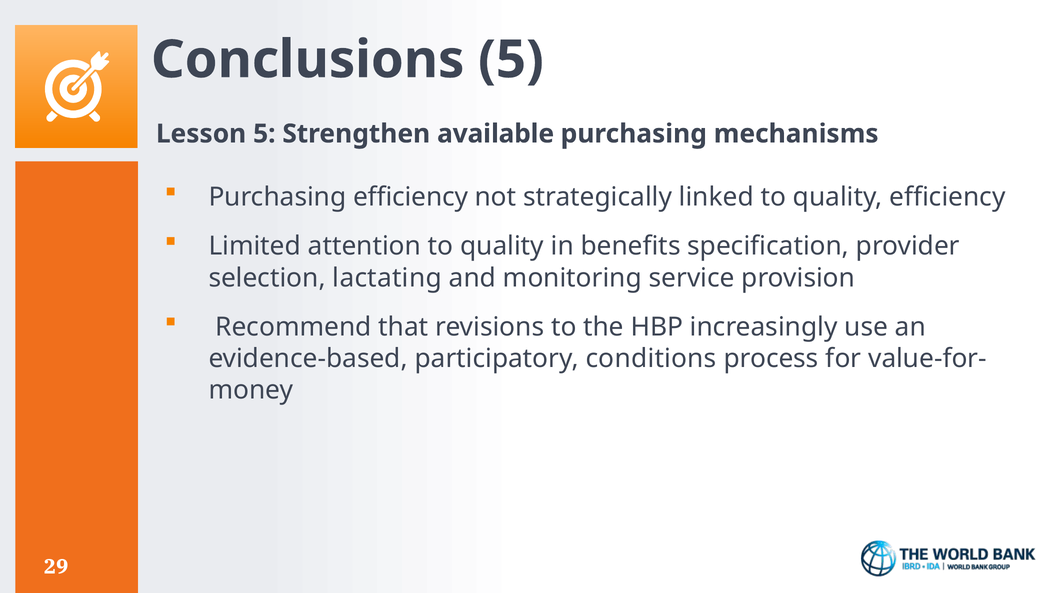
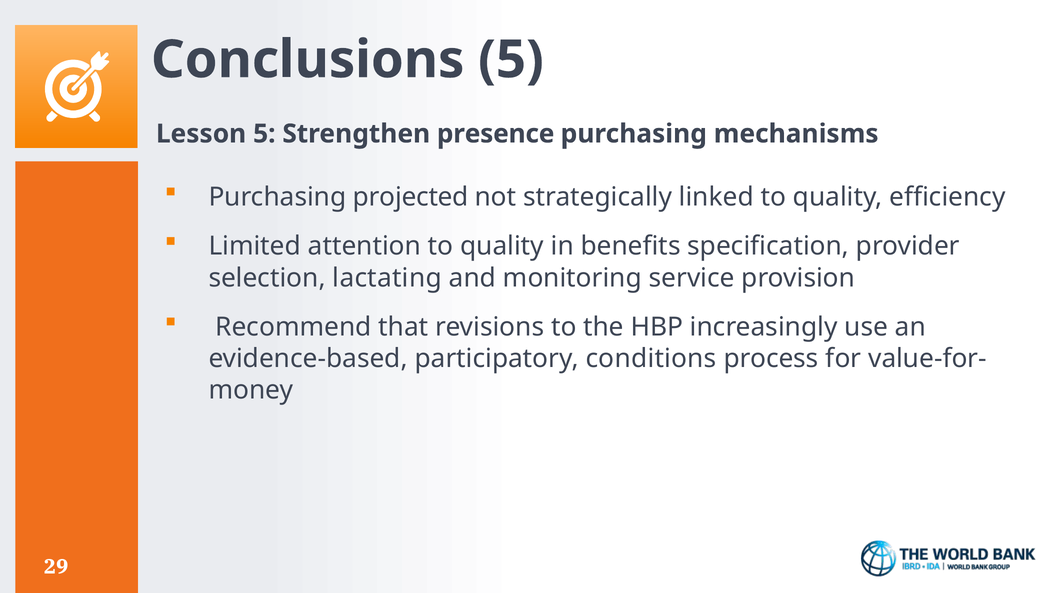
available: available -> presence (496, 134)
Purchasing efficiency: efficiency -> projected (411, 197)
